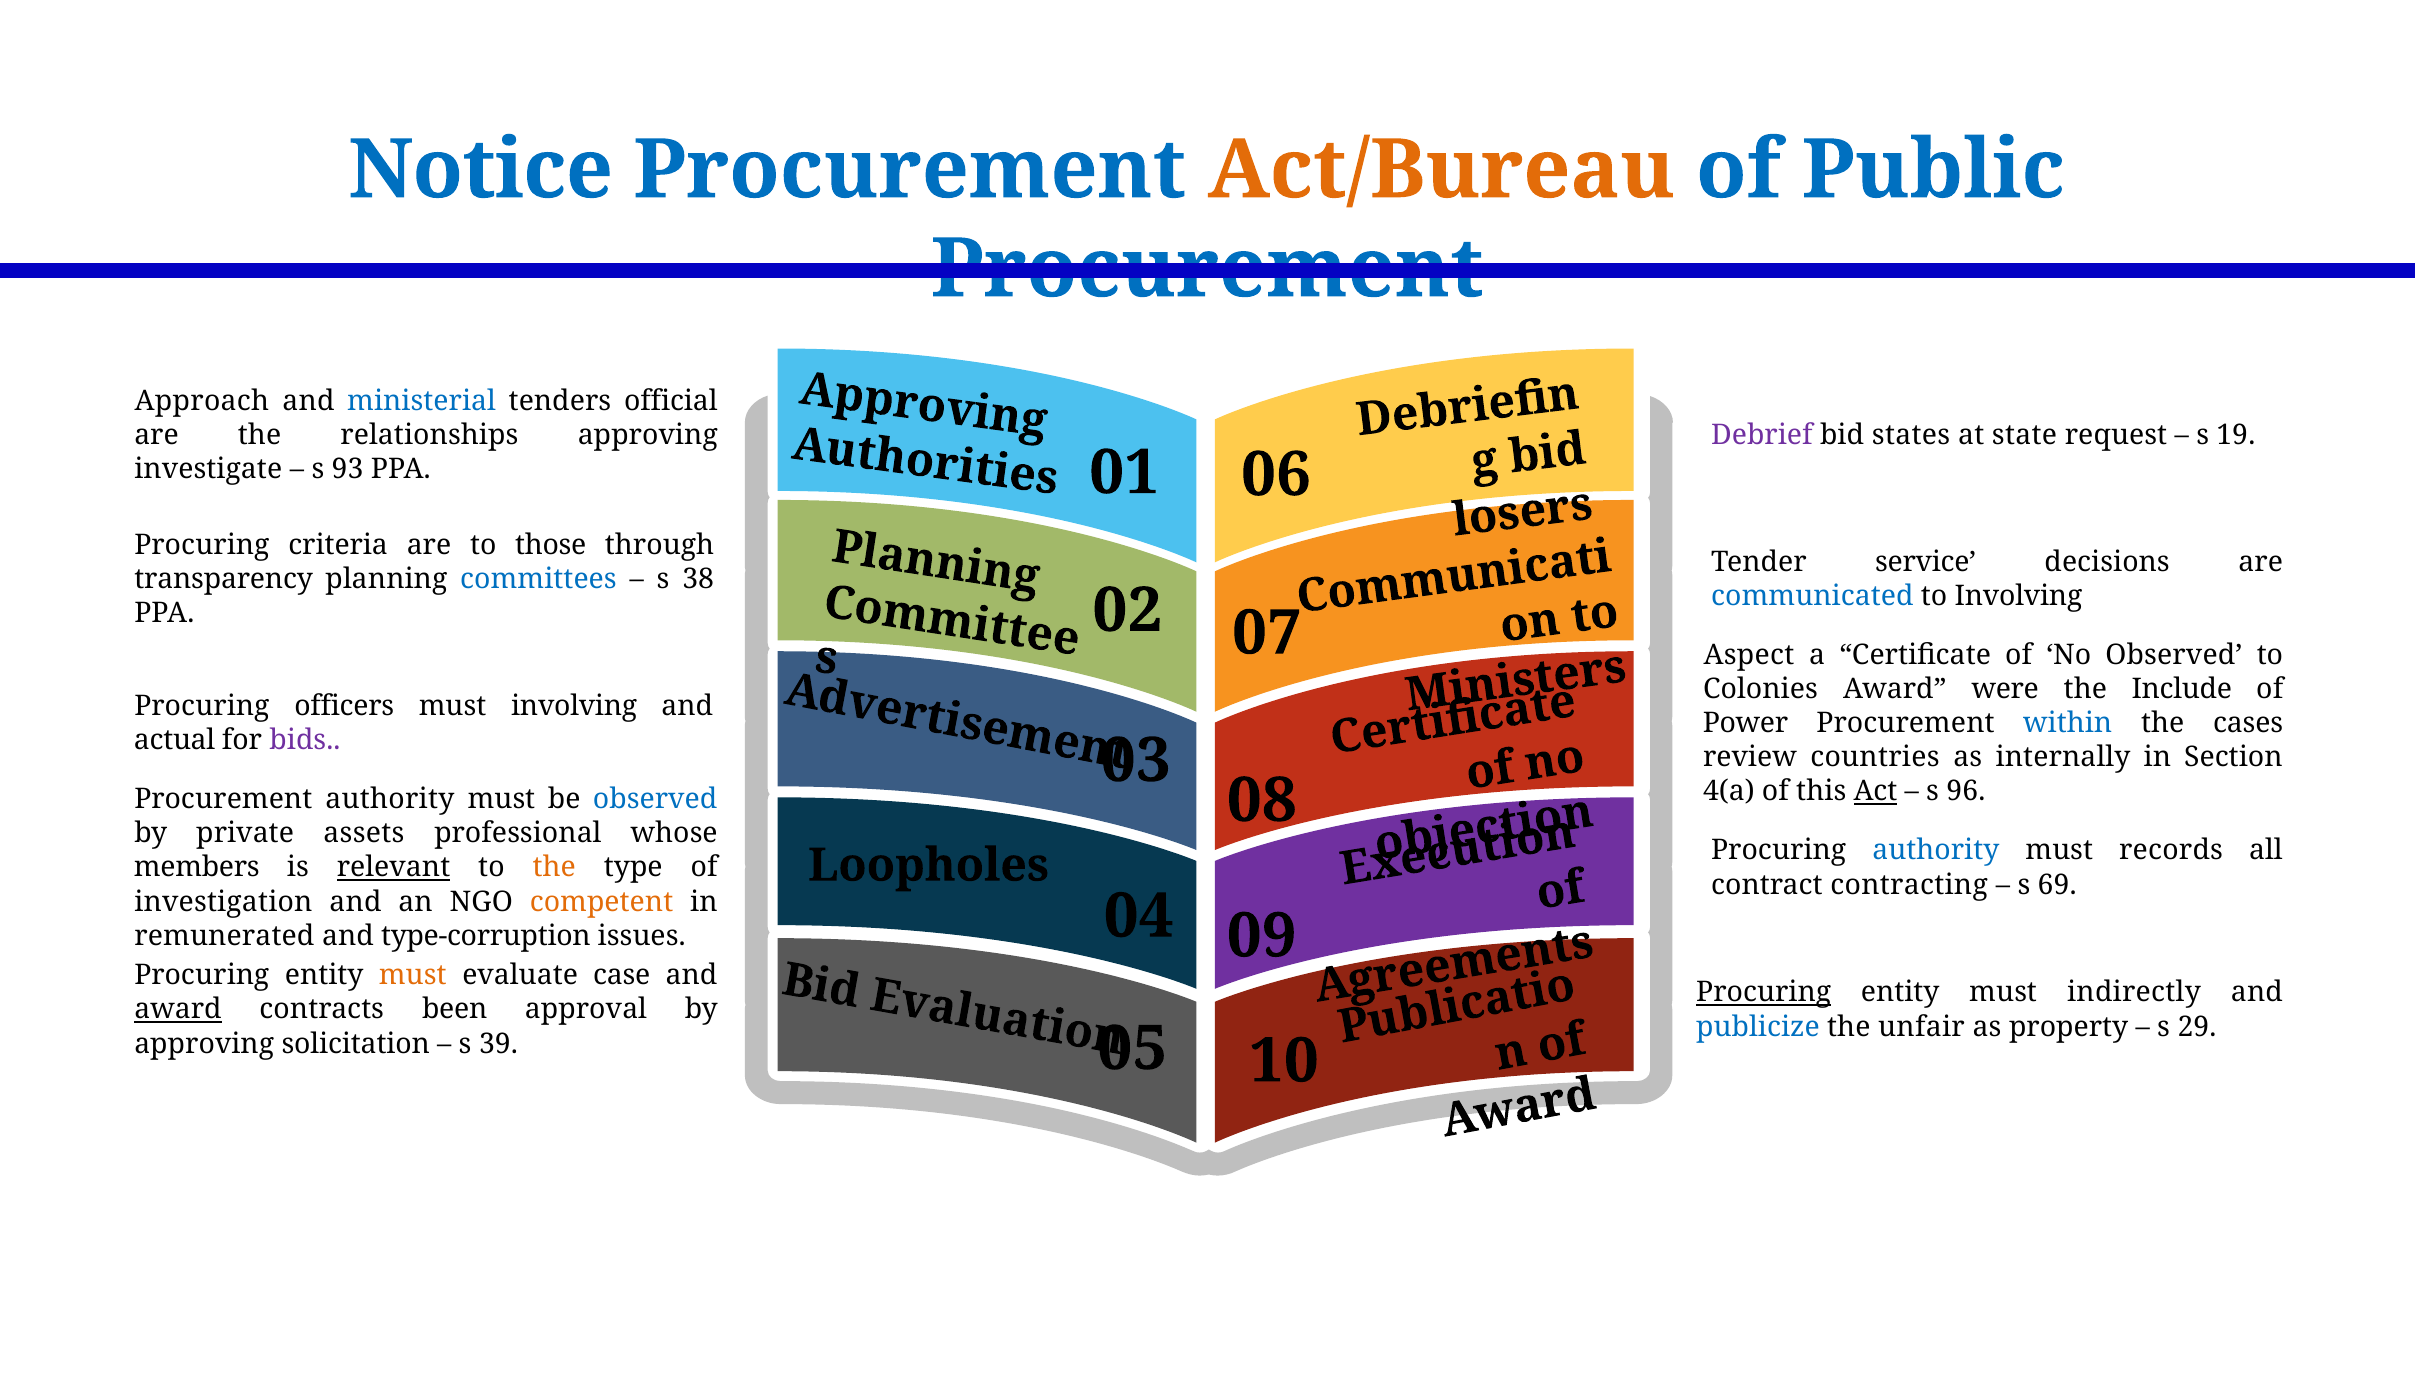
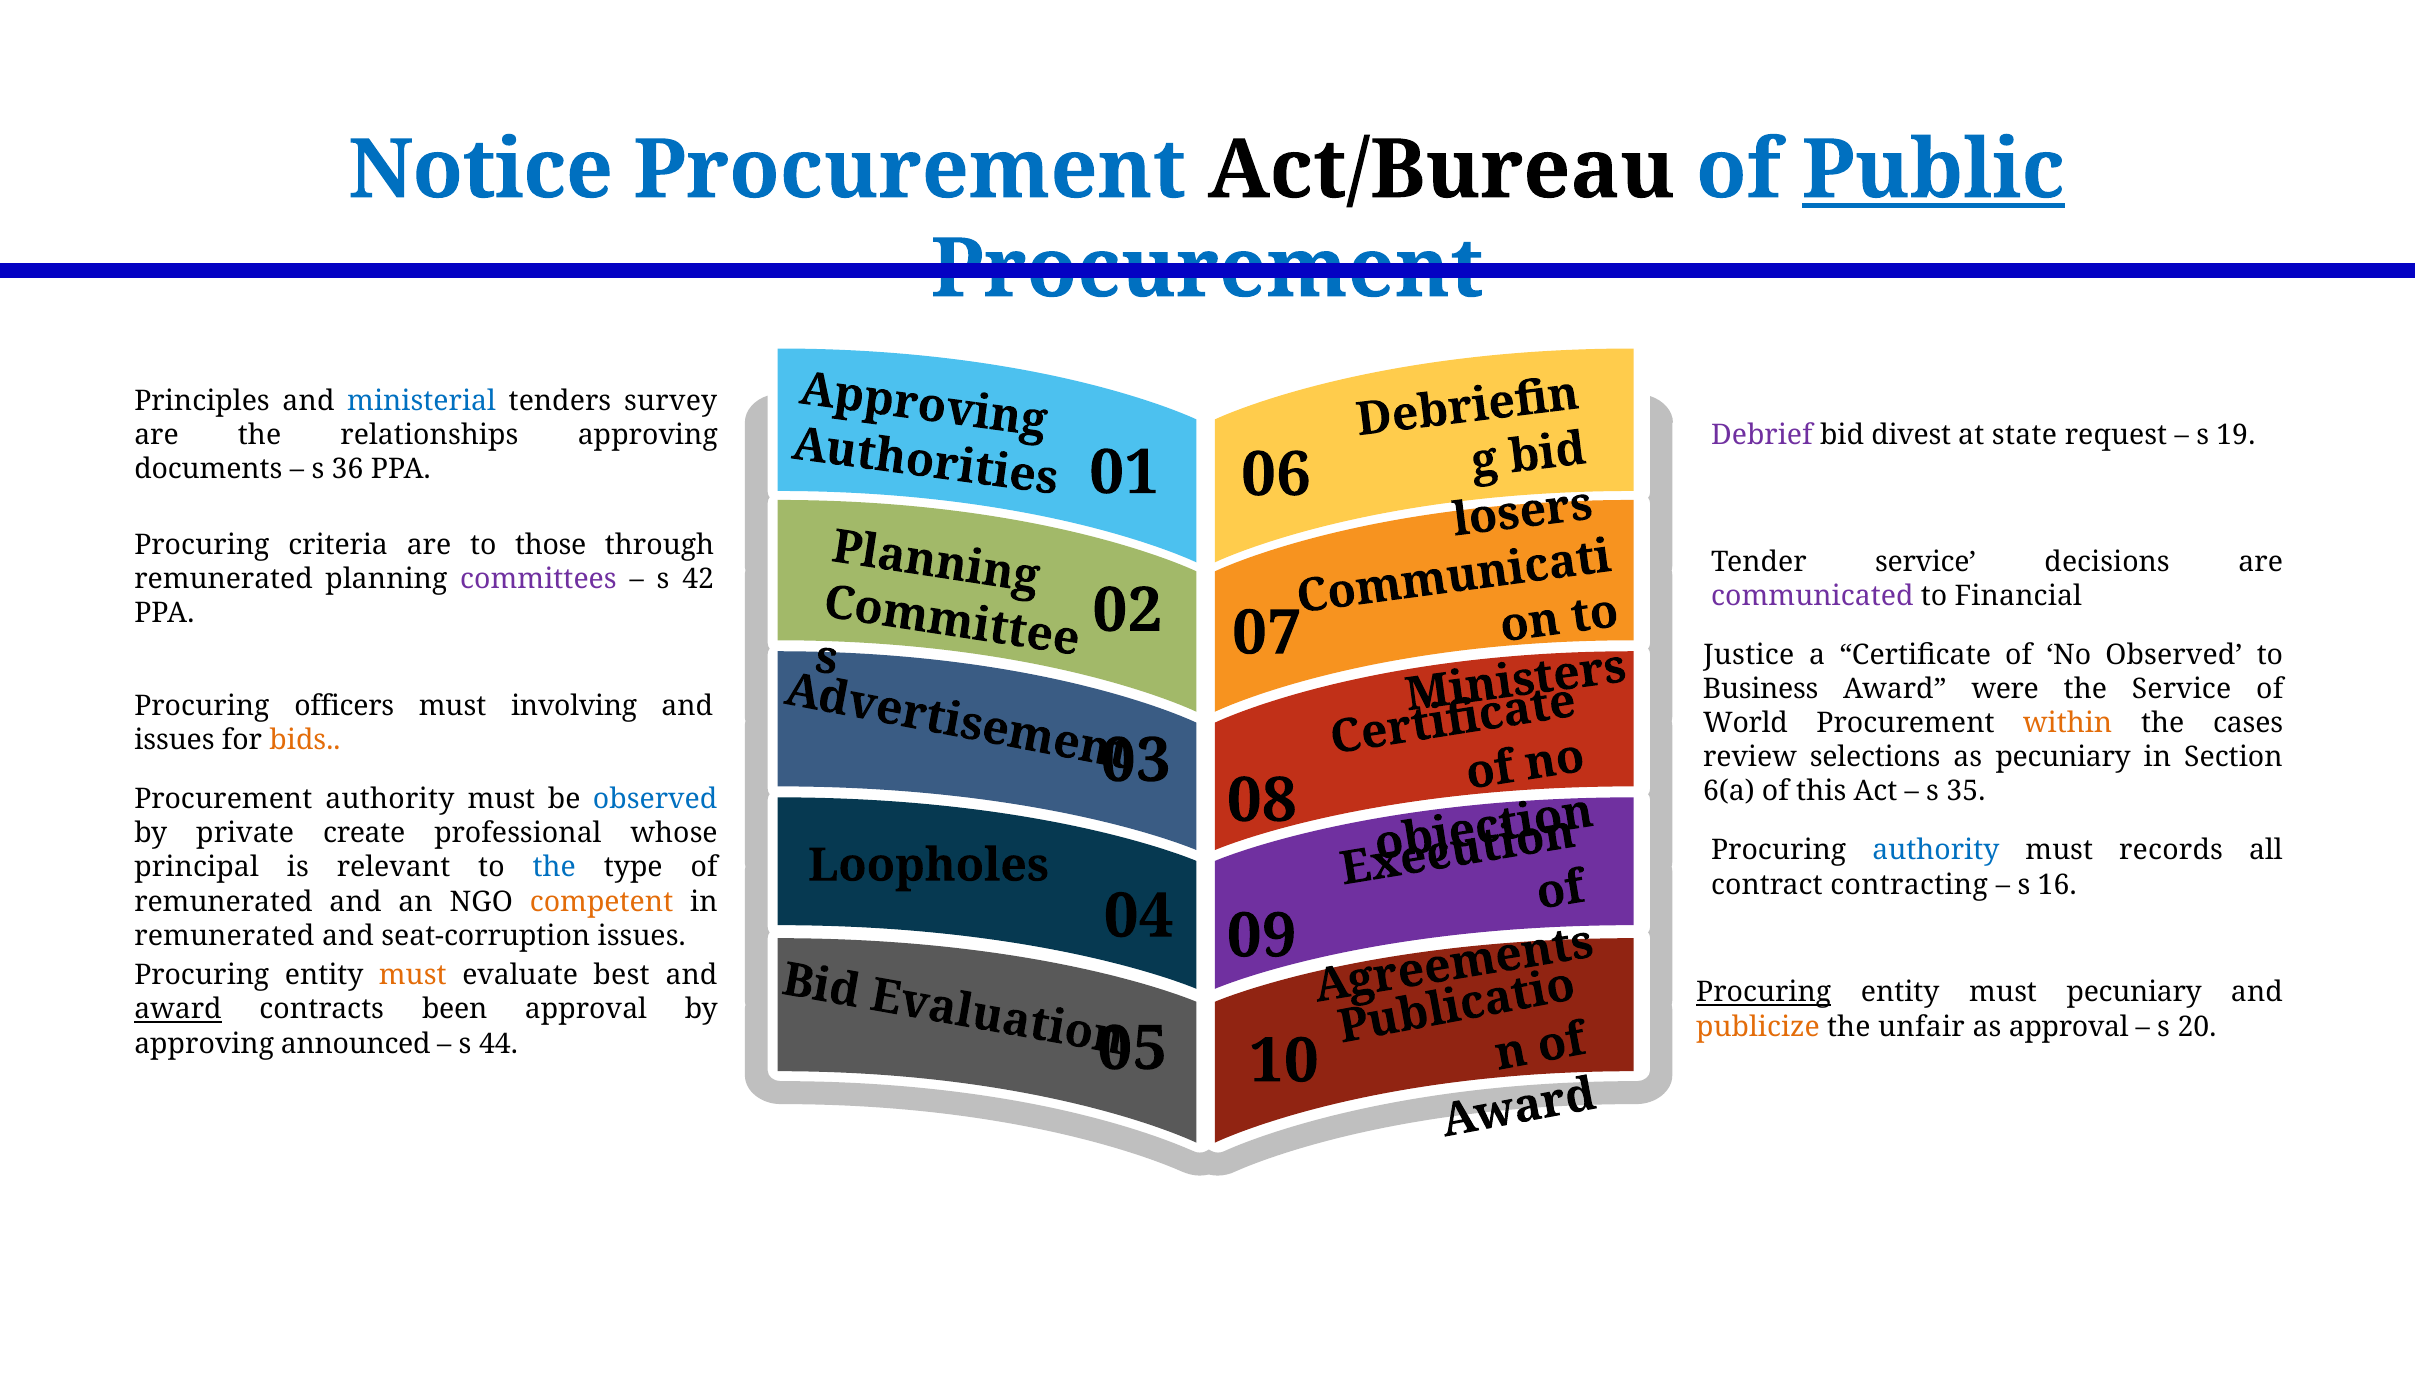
Act/Bureau colour: orange -> black (1441, 170)
Public underline: none -> present (1933, 170)
Approach: Approach -> Principles (202, 401)
official: official -> survey (671, 401)
states: states -> divest (1911, 435)
investigate: investigate -> documents (208, 469)
93: 93 -> 36 (348, 469)
transparency: transparency -> remunerated (224, 579)
committees colour: blue -> purple (538, 579)
38: 38 -> 42 (698, 579)
communicated colour: blue -> purple (1812, 596)
to Involving: Involving -> Financial (2018, 596)
Aspect: Aspect -> Justice (1749, 655)
Colonies: Colonies -> Business (1761, 689)
the Include: Include -> Service (2182, 689)
Power: Power -> World (1745, 724)
within colour: blue -> orange (2068, 724)
actual: actual -> issues (174, 741)
bids colour: purple -> orange (305, 741)
countries: countries -> selections (1875, 758)
as internally: internally -> pecuniary (2063, 758)
4(a: 4(a -> 6(a (1729, 792)
Act underline: present -> none (1875, 792)
96: 96 -> 35 (1966, 792)
assets: assets -> create (364, 834)
members: members -> principal (197, 868)
relevant underline: present -> none (394, 868)
the colour: orange -> blue (554, 868)
69: 69 -> 16 (2057, 885)
investigation: investigation -> remunerated (223, 902)
type-corruption: type-corruption -> seat-corruption (486, 936)
case: case -> best (621, 976)
must indirectly: indirectly -> pecuniary (2134, 993)
publicize colour: blue -> orange (1758, 1027)
as property: property -> approval (2069, 1027)
29: 29 -> 20 (2197, 1027)
solicitation: solicitation -> announced (356, 1044)
39: 39 -> 44 (499, 1044)
